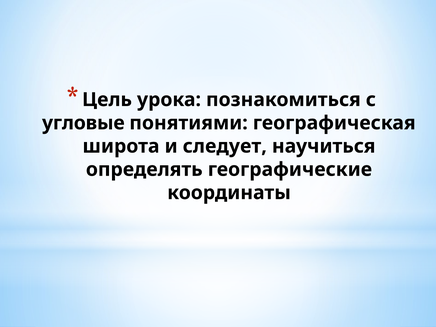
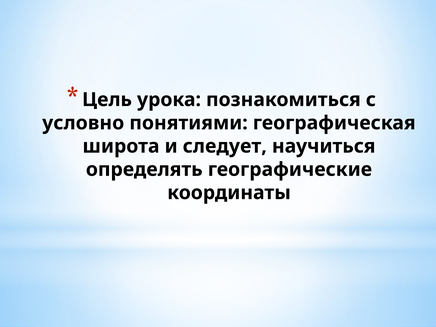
угловые: угловые -> условно (83, 123)
